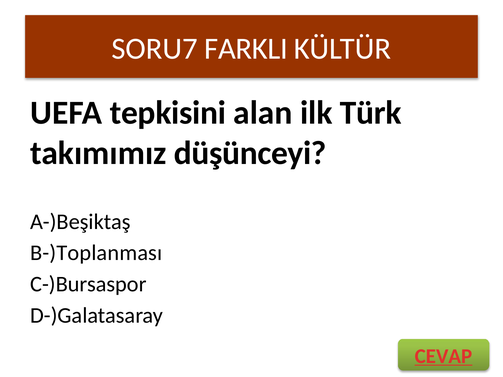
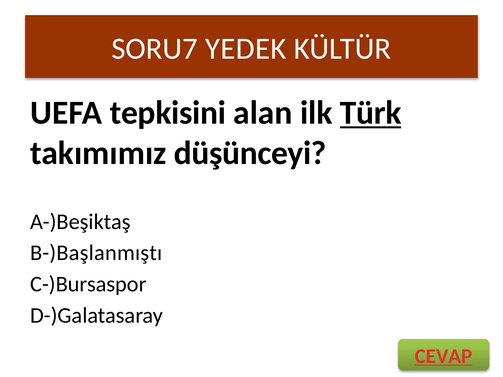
FARKLI: FARKLI -> YEDEK (246, 49)
Türk underline: none -> present (371, 113)
B-)Toplanması: B-)Toplanması -> B-)Başlanmıştı (96, 253)
